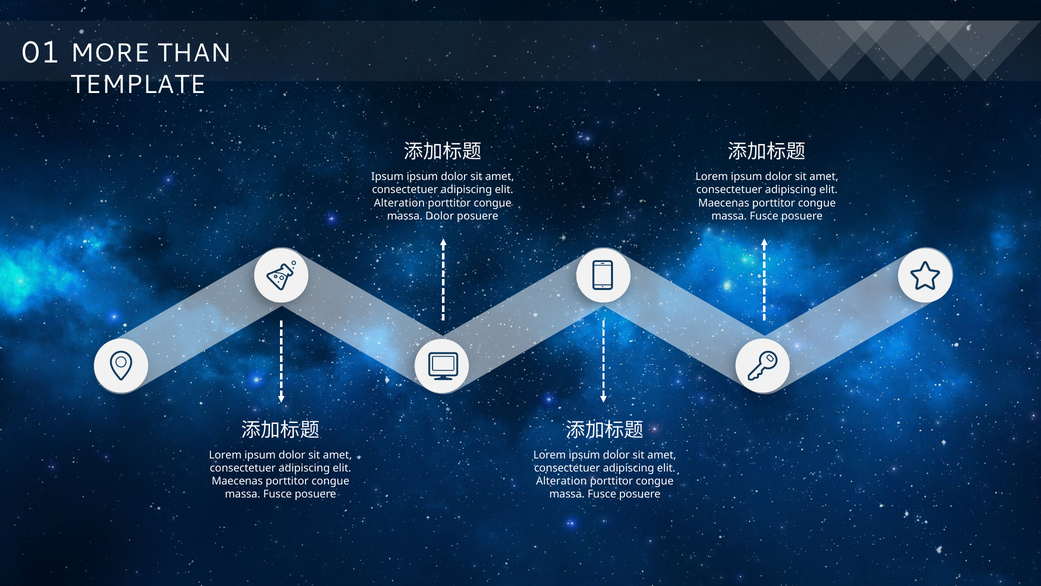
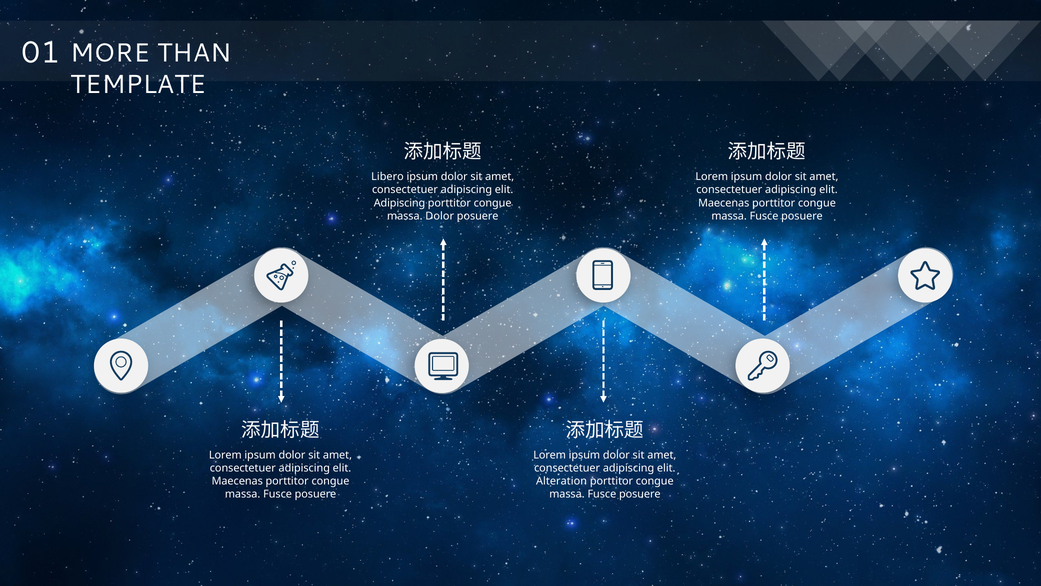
Ipsum: Ipsum -> Libero (387, 177)
Alteration: Alteration -> Adipiscing (400, 203)
